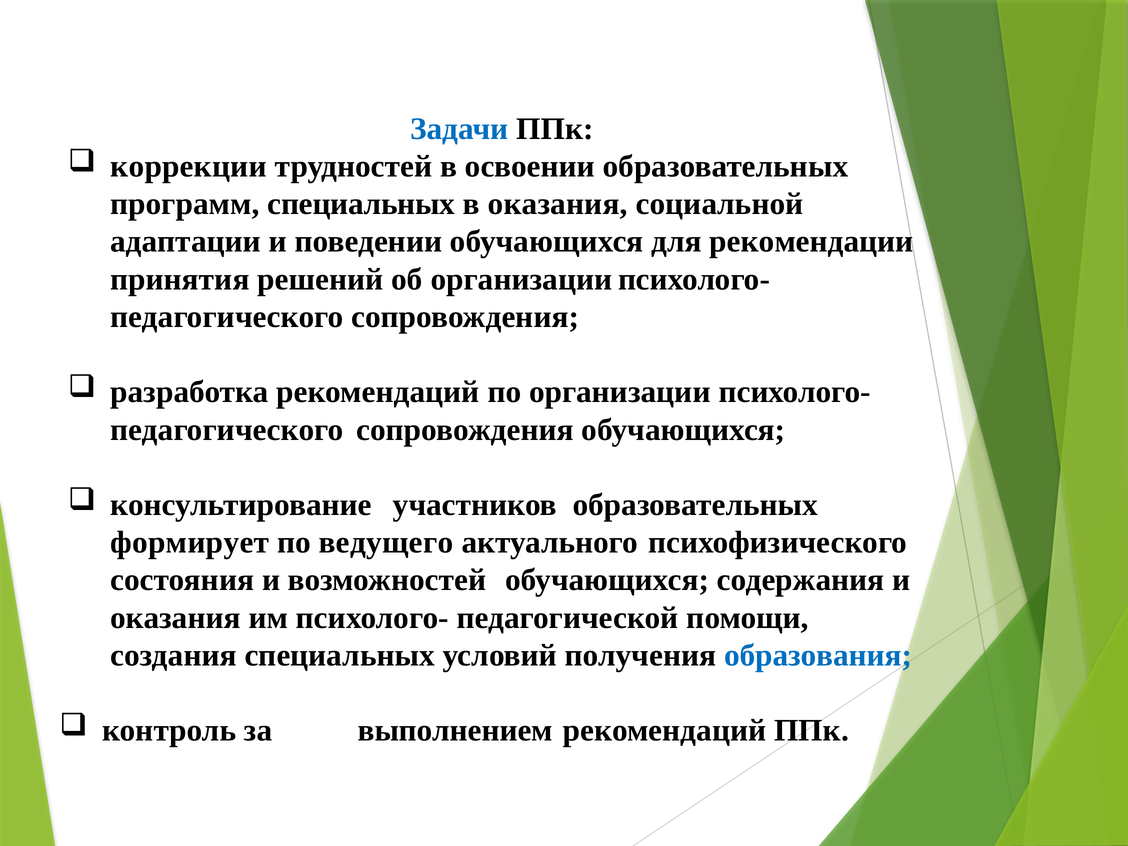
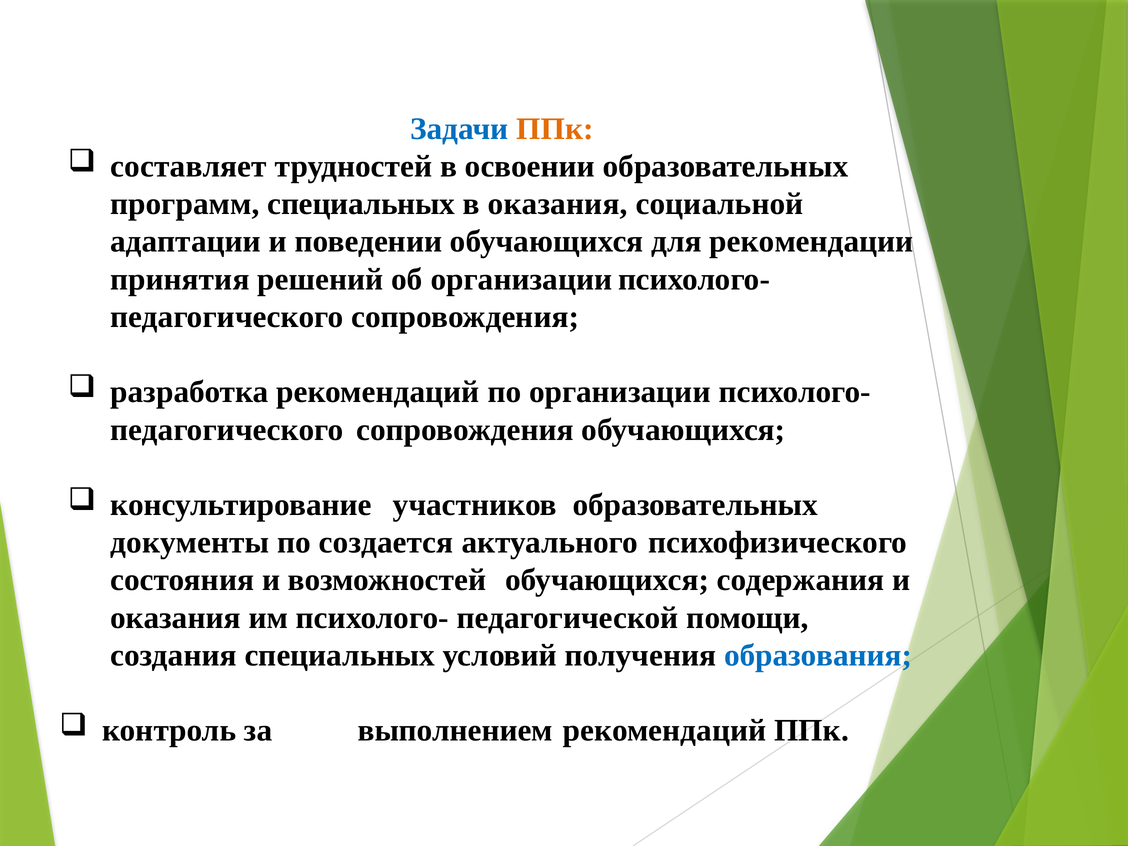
ППк colour: black -> orange (555, 129)
коррекции: коррекции -> составляет (189, 166)
формирует: формирует -> документы (190, 543)
ведущего: ведущего -> создается (386, 543)
